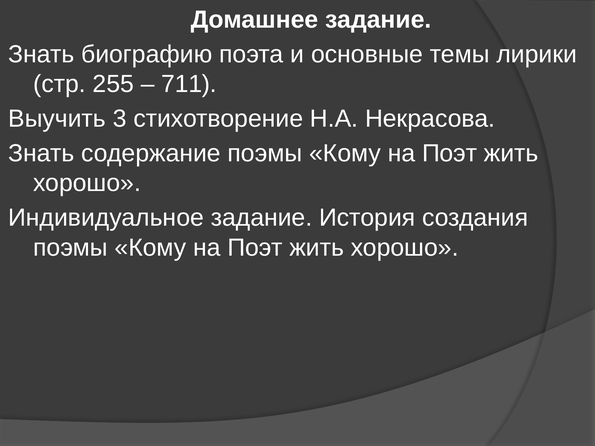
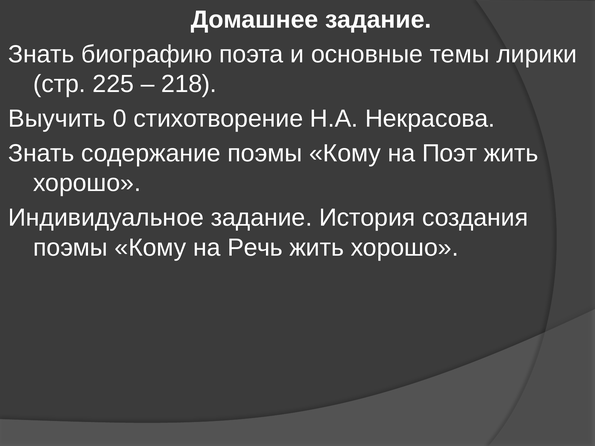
255: 255 -> 225 (113, 84)
711: 711 -> 218 (189, 84)
3: 3 -> 0 (120, 119)
Поэт: Поэт -> Речь (255, 248)
